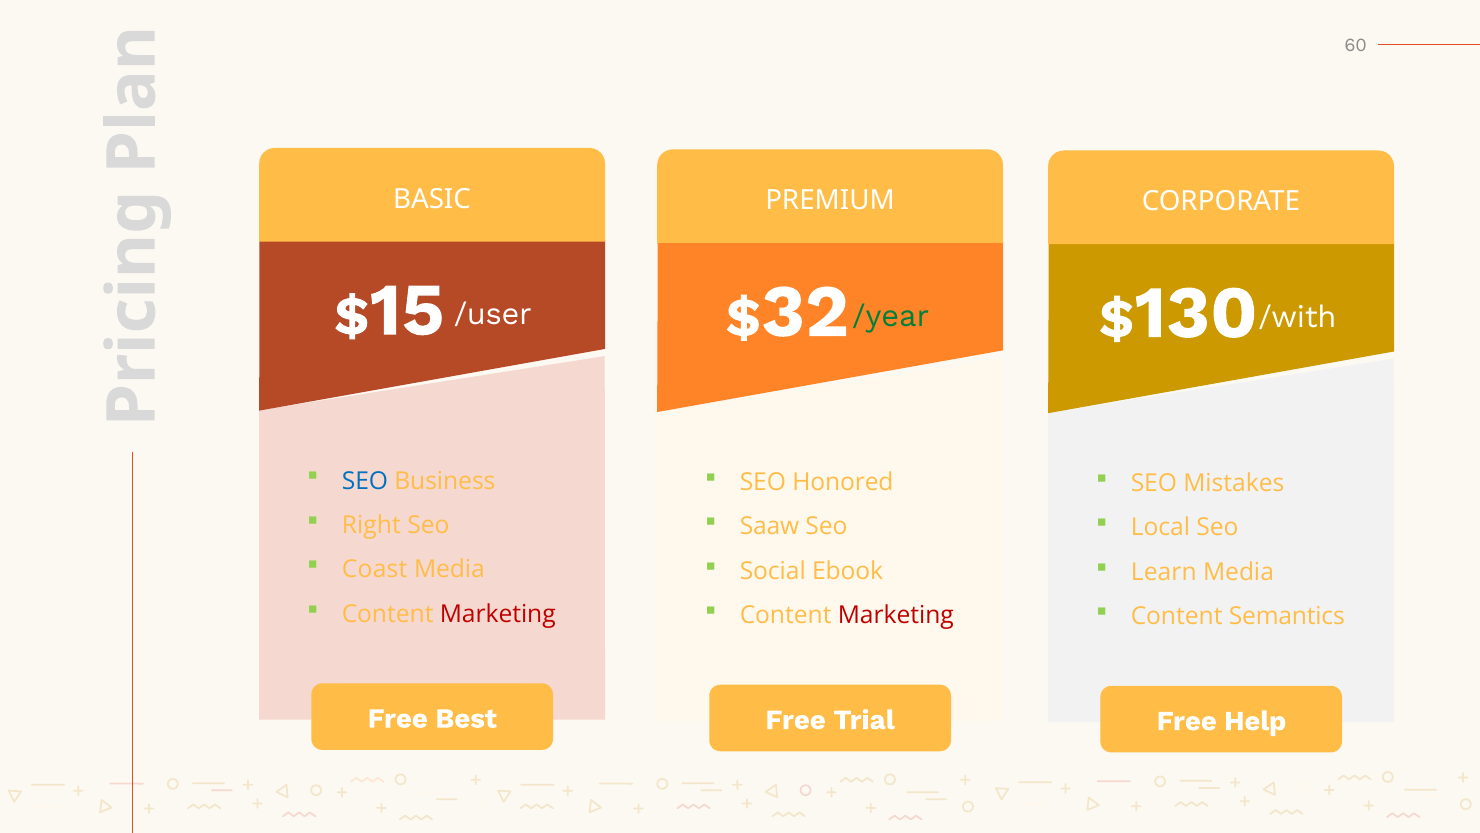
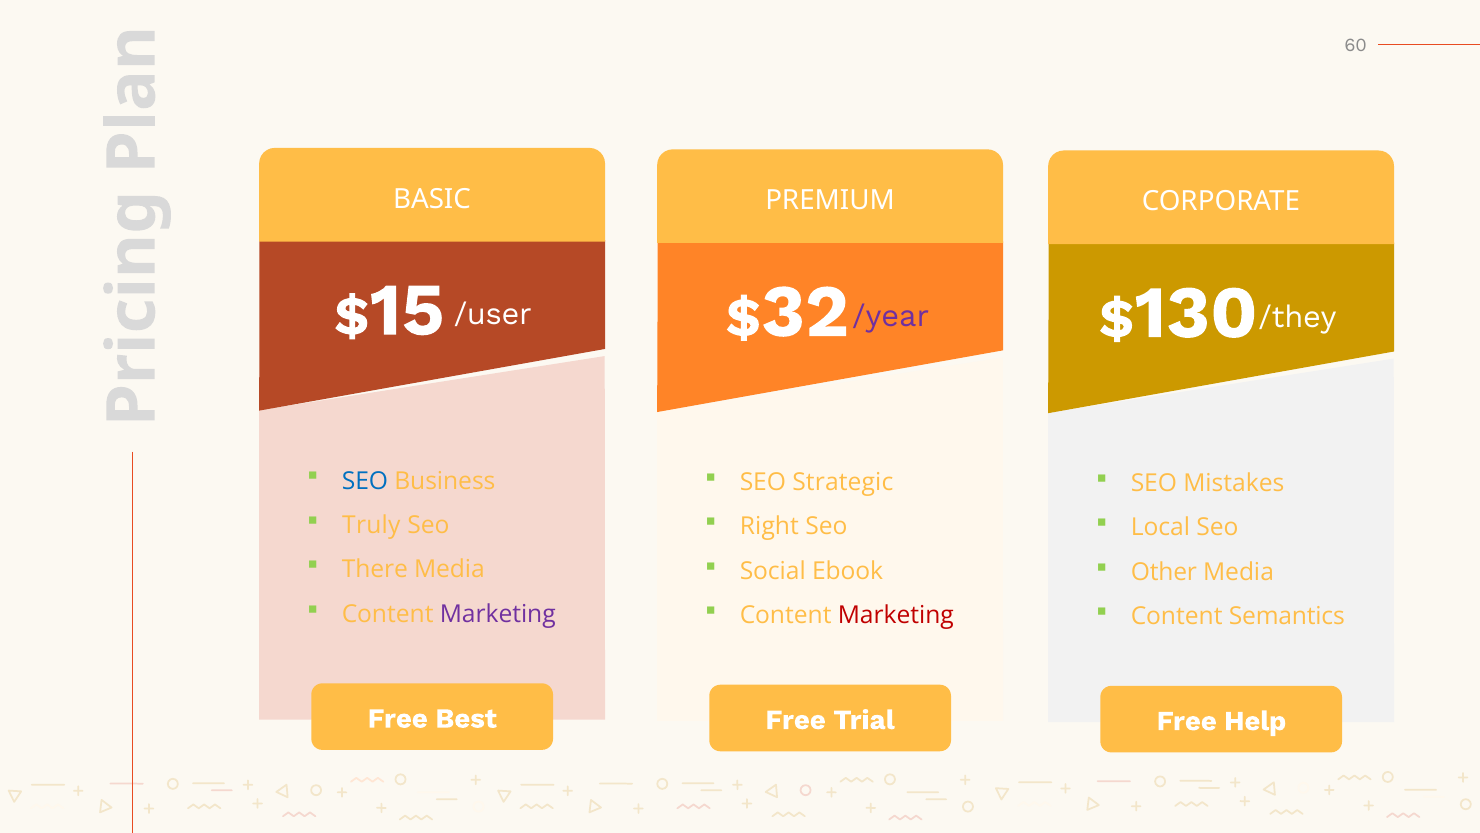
/year colour: green -> purple (891, 316)
/with: /with -> /they (1297, 317)
Honored: Honored -> Strategic (843, 482)
Right: Right -> Truly (371, 525)
Saaw: Saaw -> Right (769, 526)
Coast: Coast -> There (375, 569)
Learn: Learn -> Other (1164, 572)
Marketing colour: red -> purple (498, 614)
